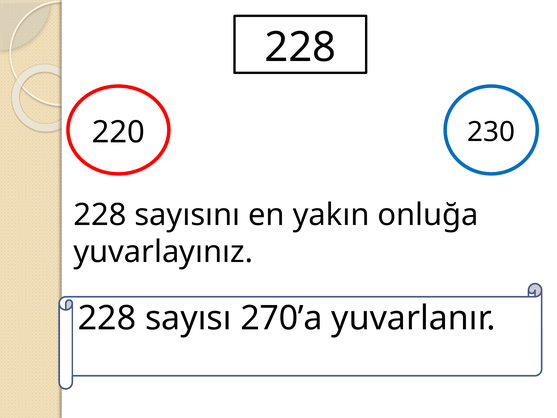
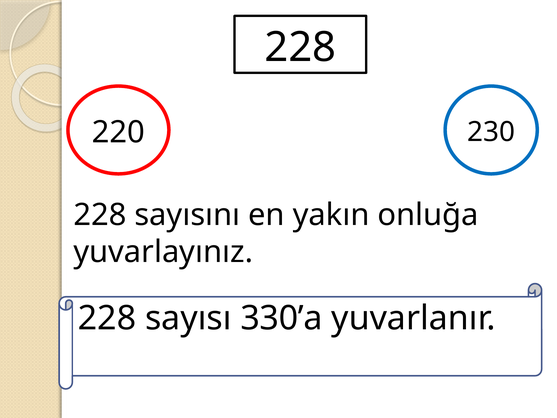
270’a: 270’a -> 330’a (282, 318)
